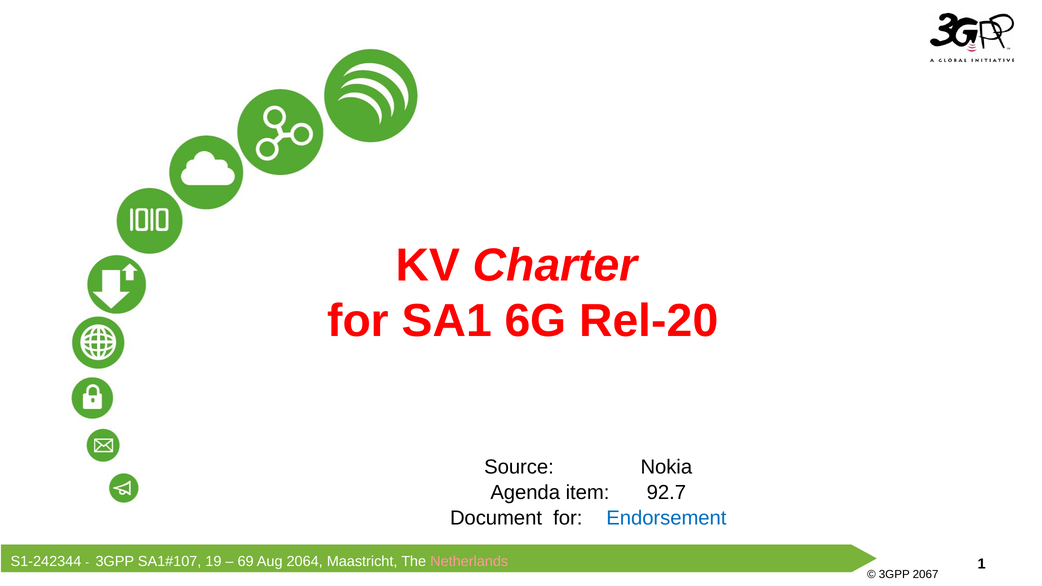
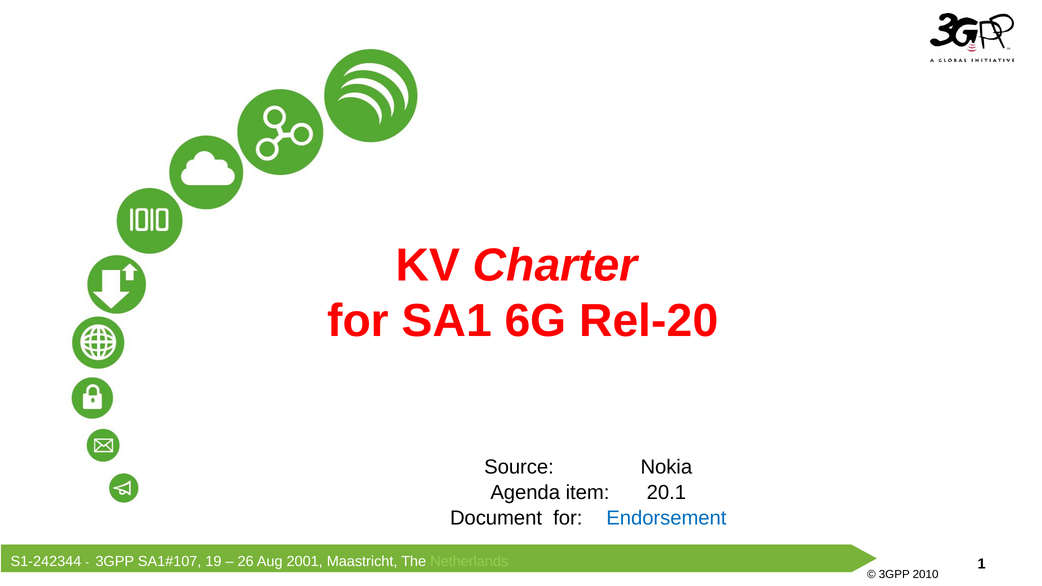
92.7: 92.7 -> 20.1 (666, 493)
69: 69 -> 26 (246, 561)
2064: 2064 -> 2001 (305, 561)
Netherlands colour: pink -> light green (469, 561)
2067: 2067 -> 2010 (926, 574)
